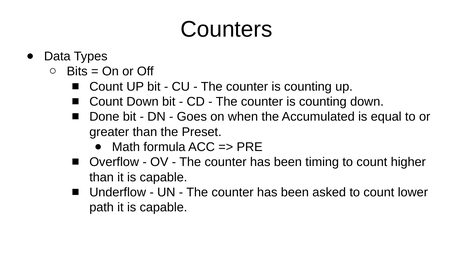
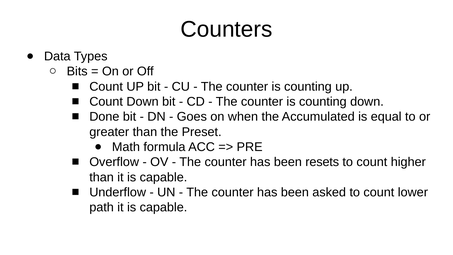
timing: timing -> resets (322, 162)
